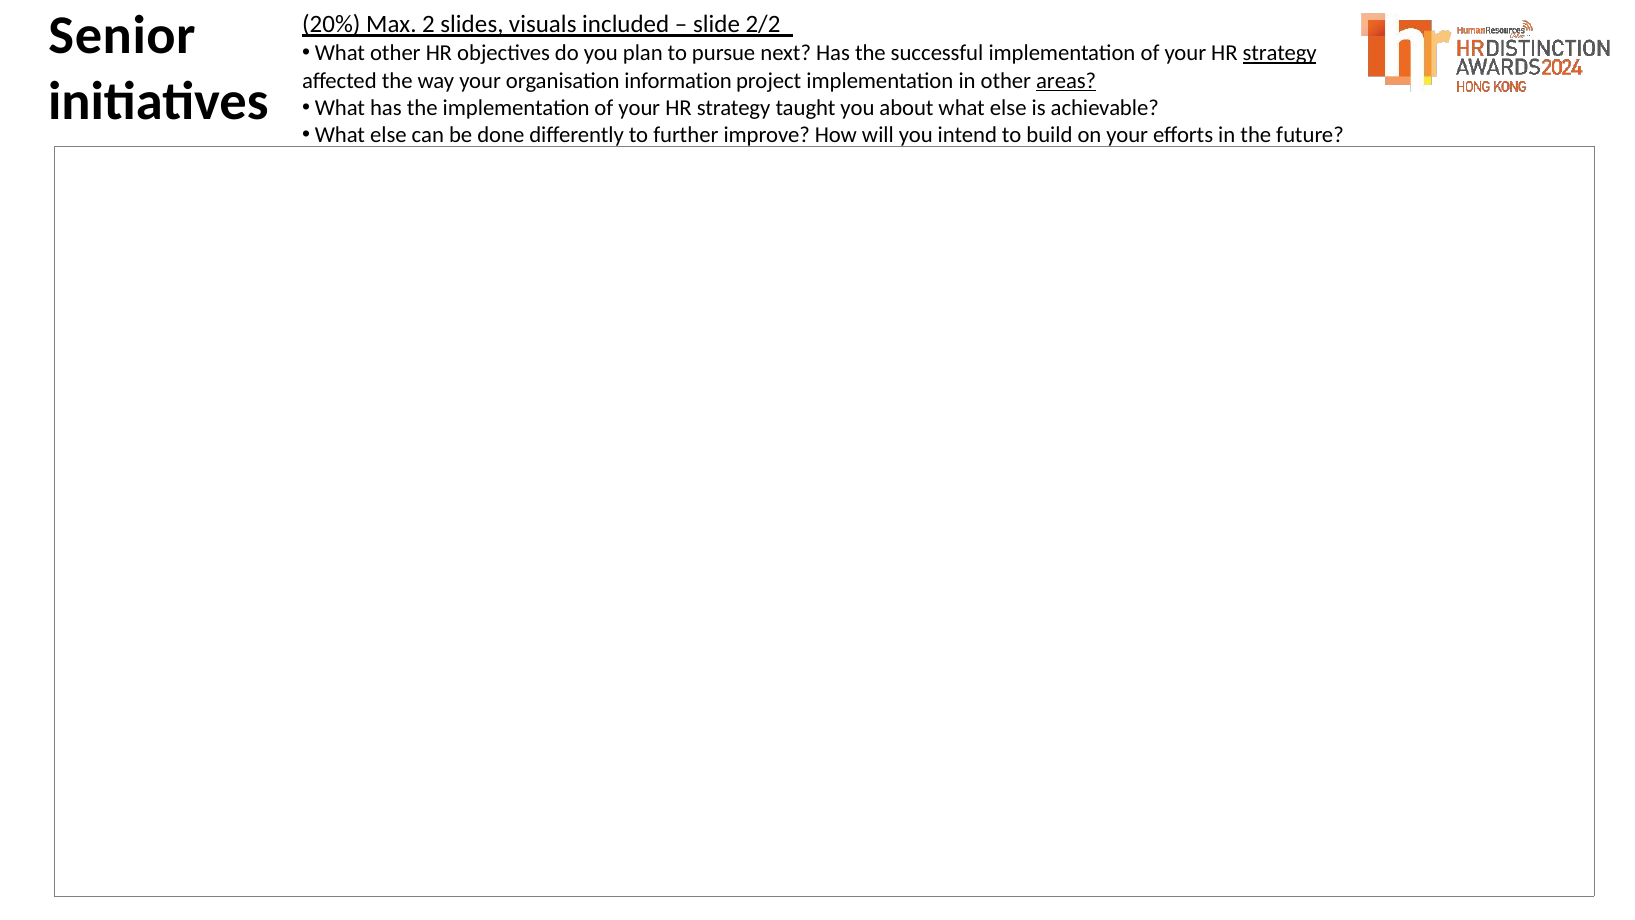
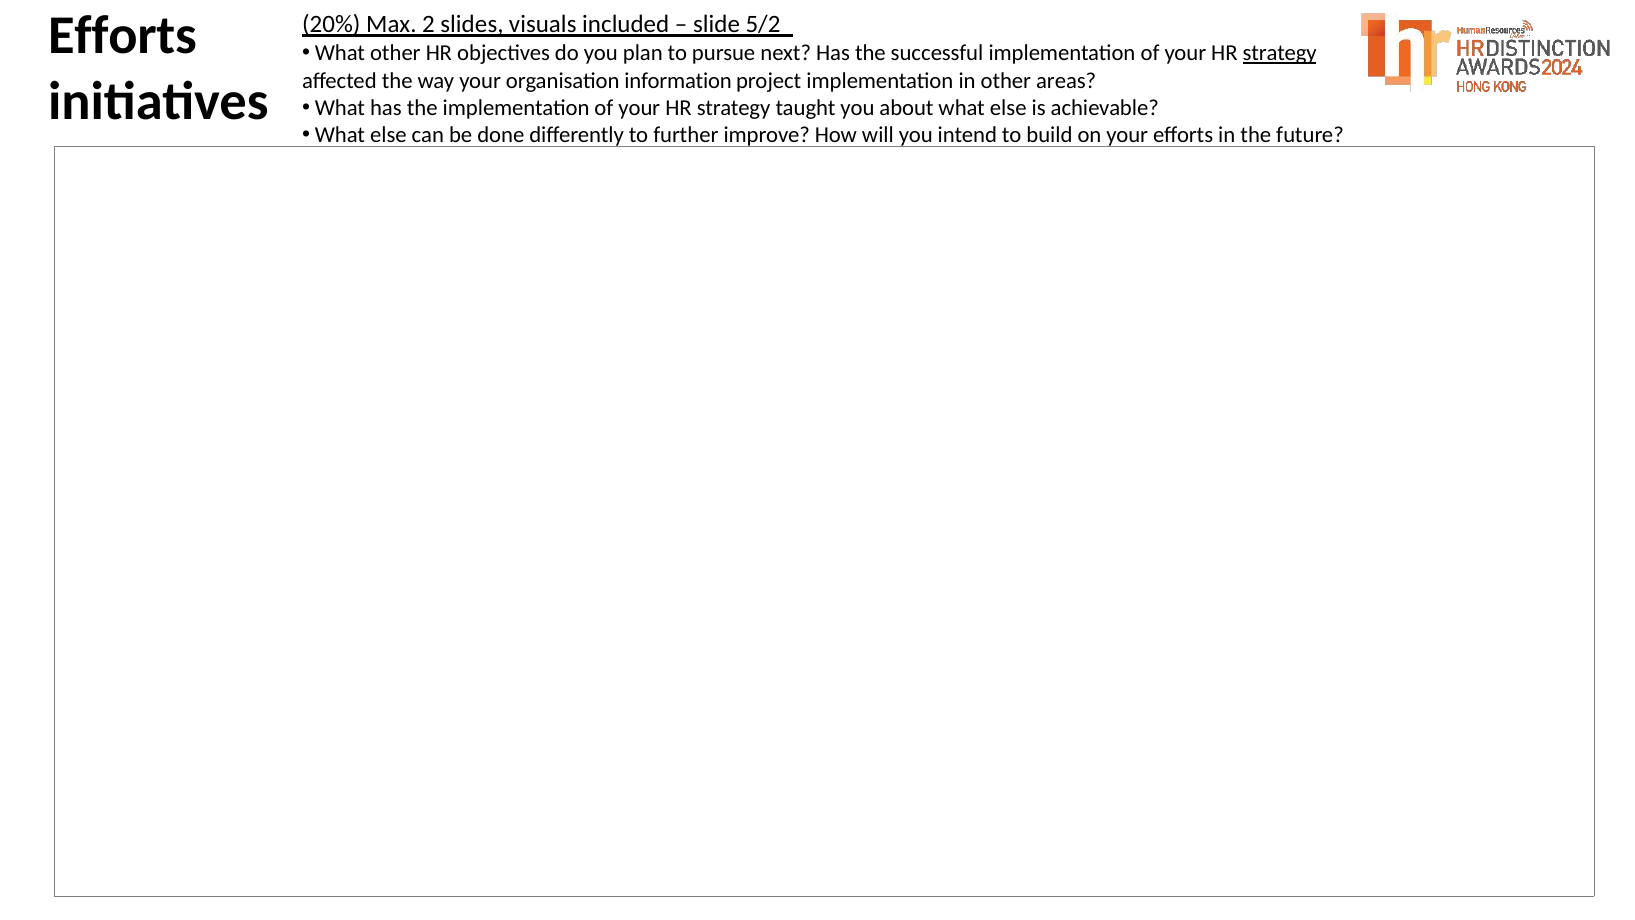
Senior: Senior -> Efforts (122, 36)
2/2: 2/2 -> 5/2 (763, 25)
areas underline: present -> none (1066, 80)
